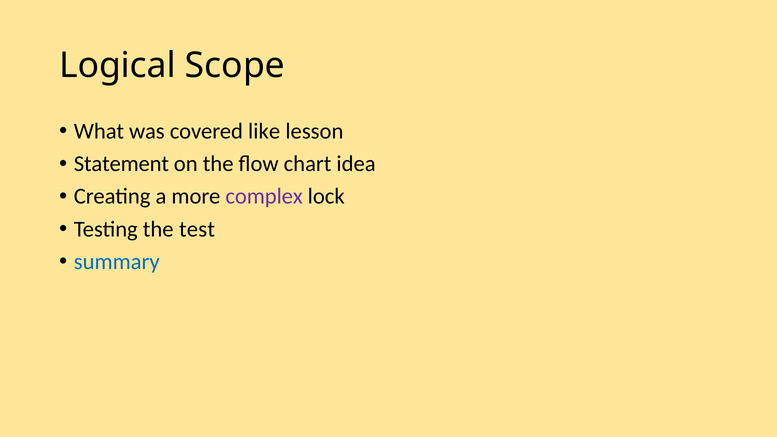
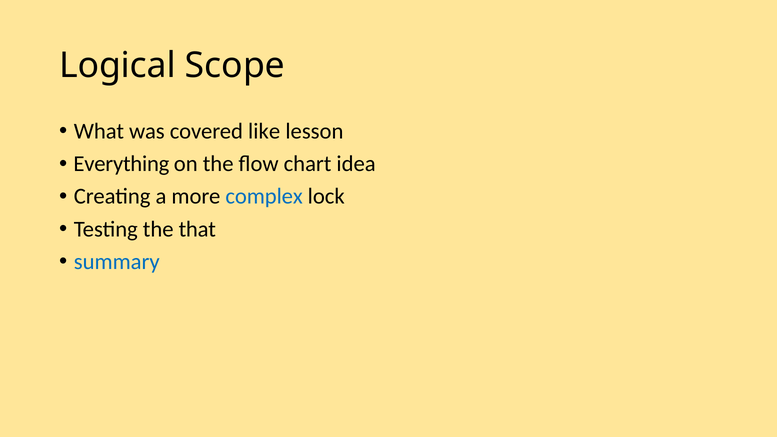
Statement: Statement -> Everything (121, 164)
complex colour: purple -> blue (264, 197)
test: test -> that (197, 229)
